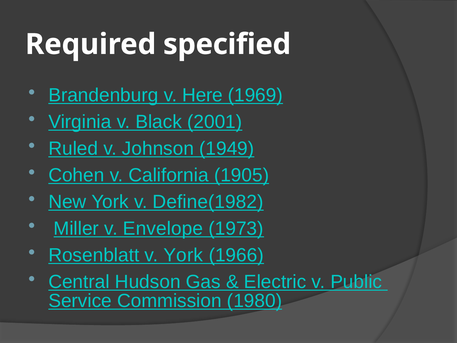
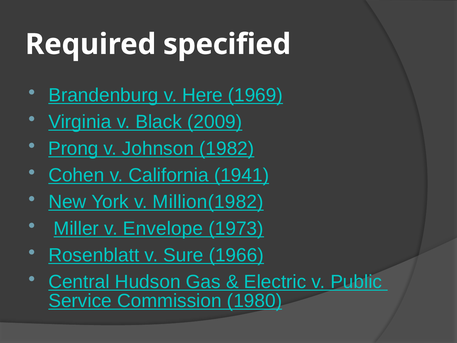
2001: 2001 -> 2009 (215, 122)
Ruled: Ruled -> Prong (73, 148)
1949: 1949 -> 1982 (227, 148)
1905: 1905 -> 1941 (242, 175)
Define(1982: Define(1982 -> Million(1982 (208, 202)
v York: York -> Sure (183, 255)
